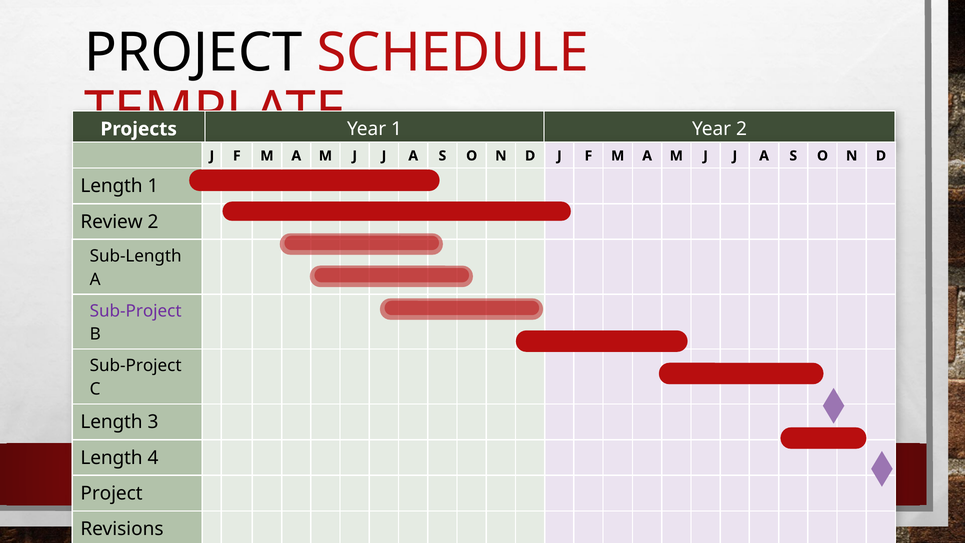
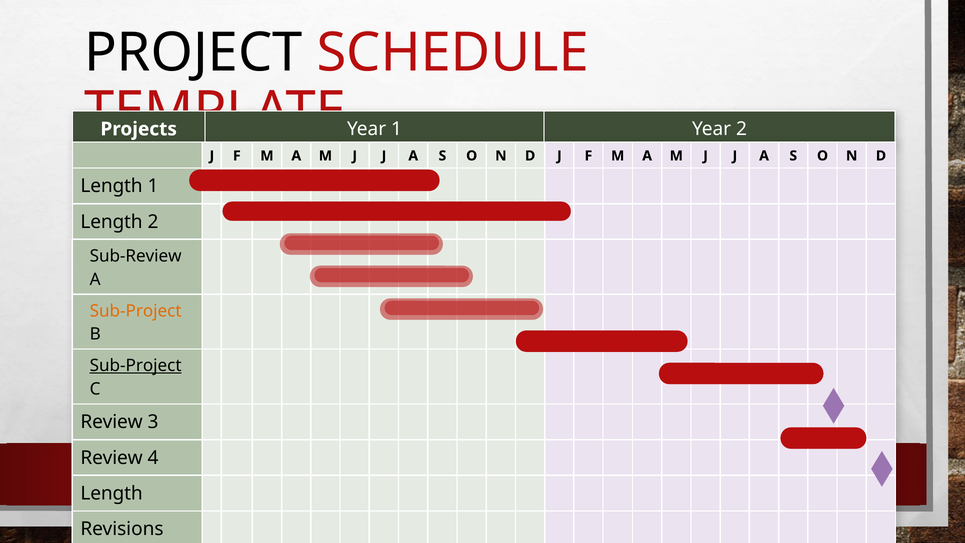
Review: Review -> Length (112, 222)
Sub-Length: Sub-Length -> Sub-Review (136, 256)
Sub-Project colour: purple -> orange (136, 311)
Sub-Project underline: none -> present (136, 366)
Length: Length -> Review (112, 422)
Length: Length -> Review (112, 458)
Project: Project -> Length (112, 493)
